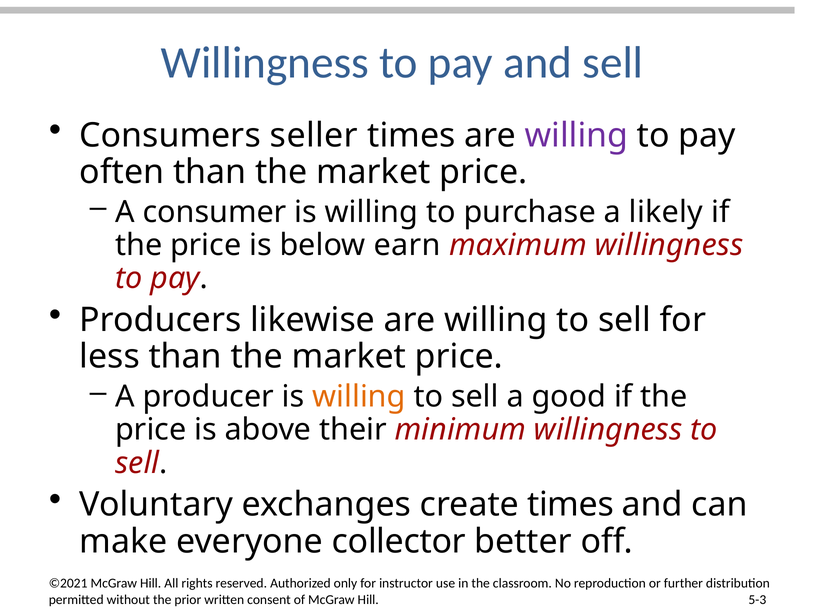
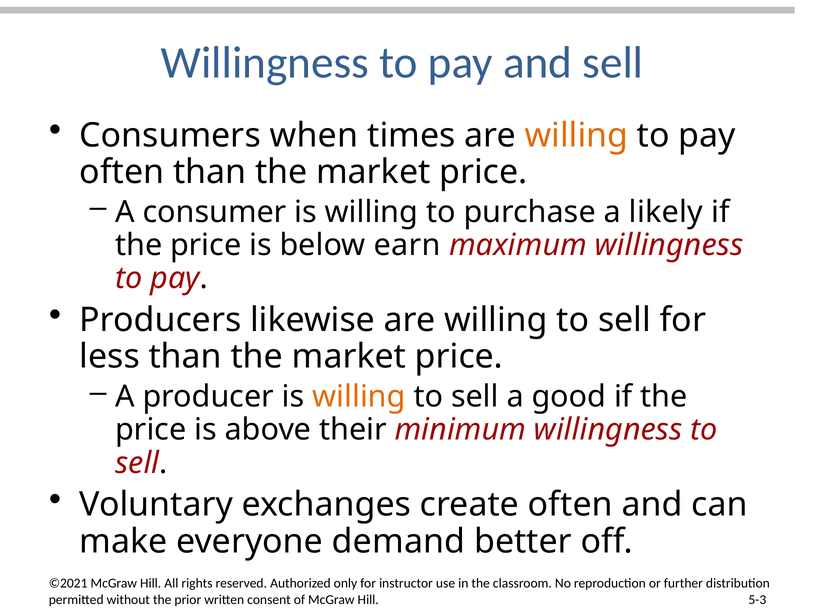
seller: seller -> when (314, 135)
willing colour: purple -> orange (576, 135)
create times: times -> often (570, 505)
collector: collector -> demand (399, 542)
